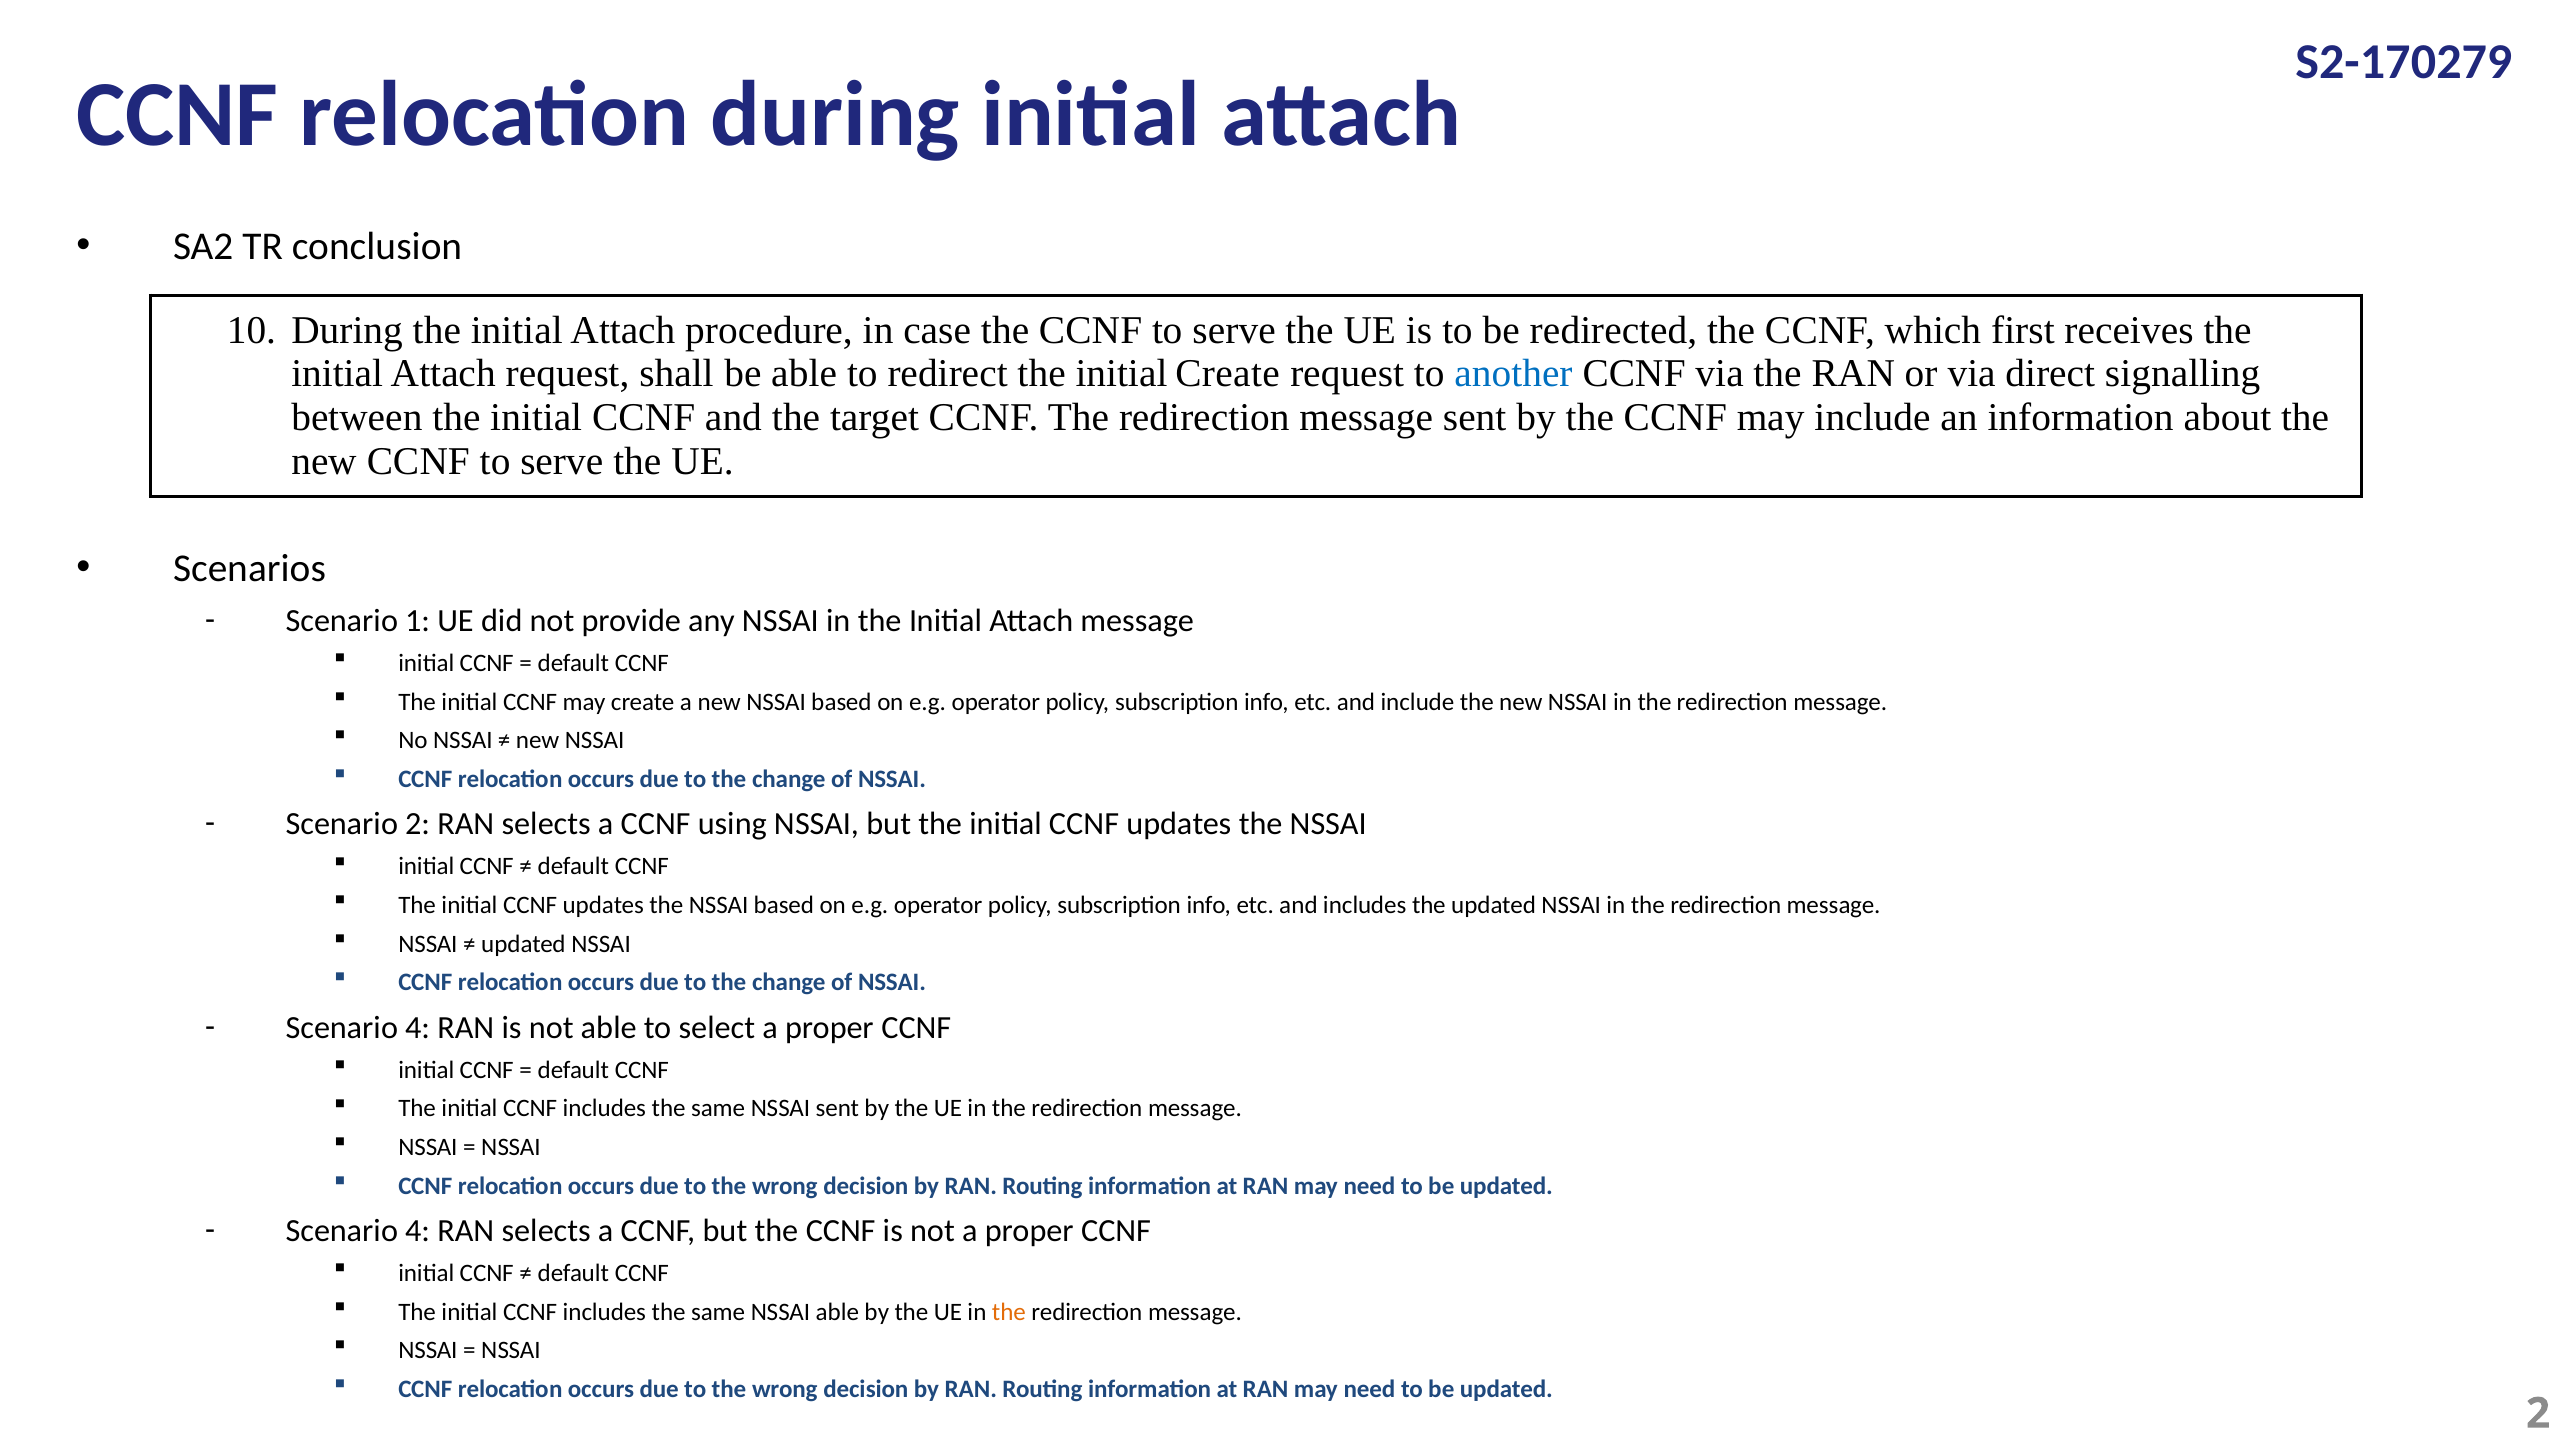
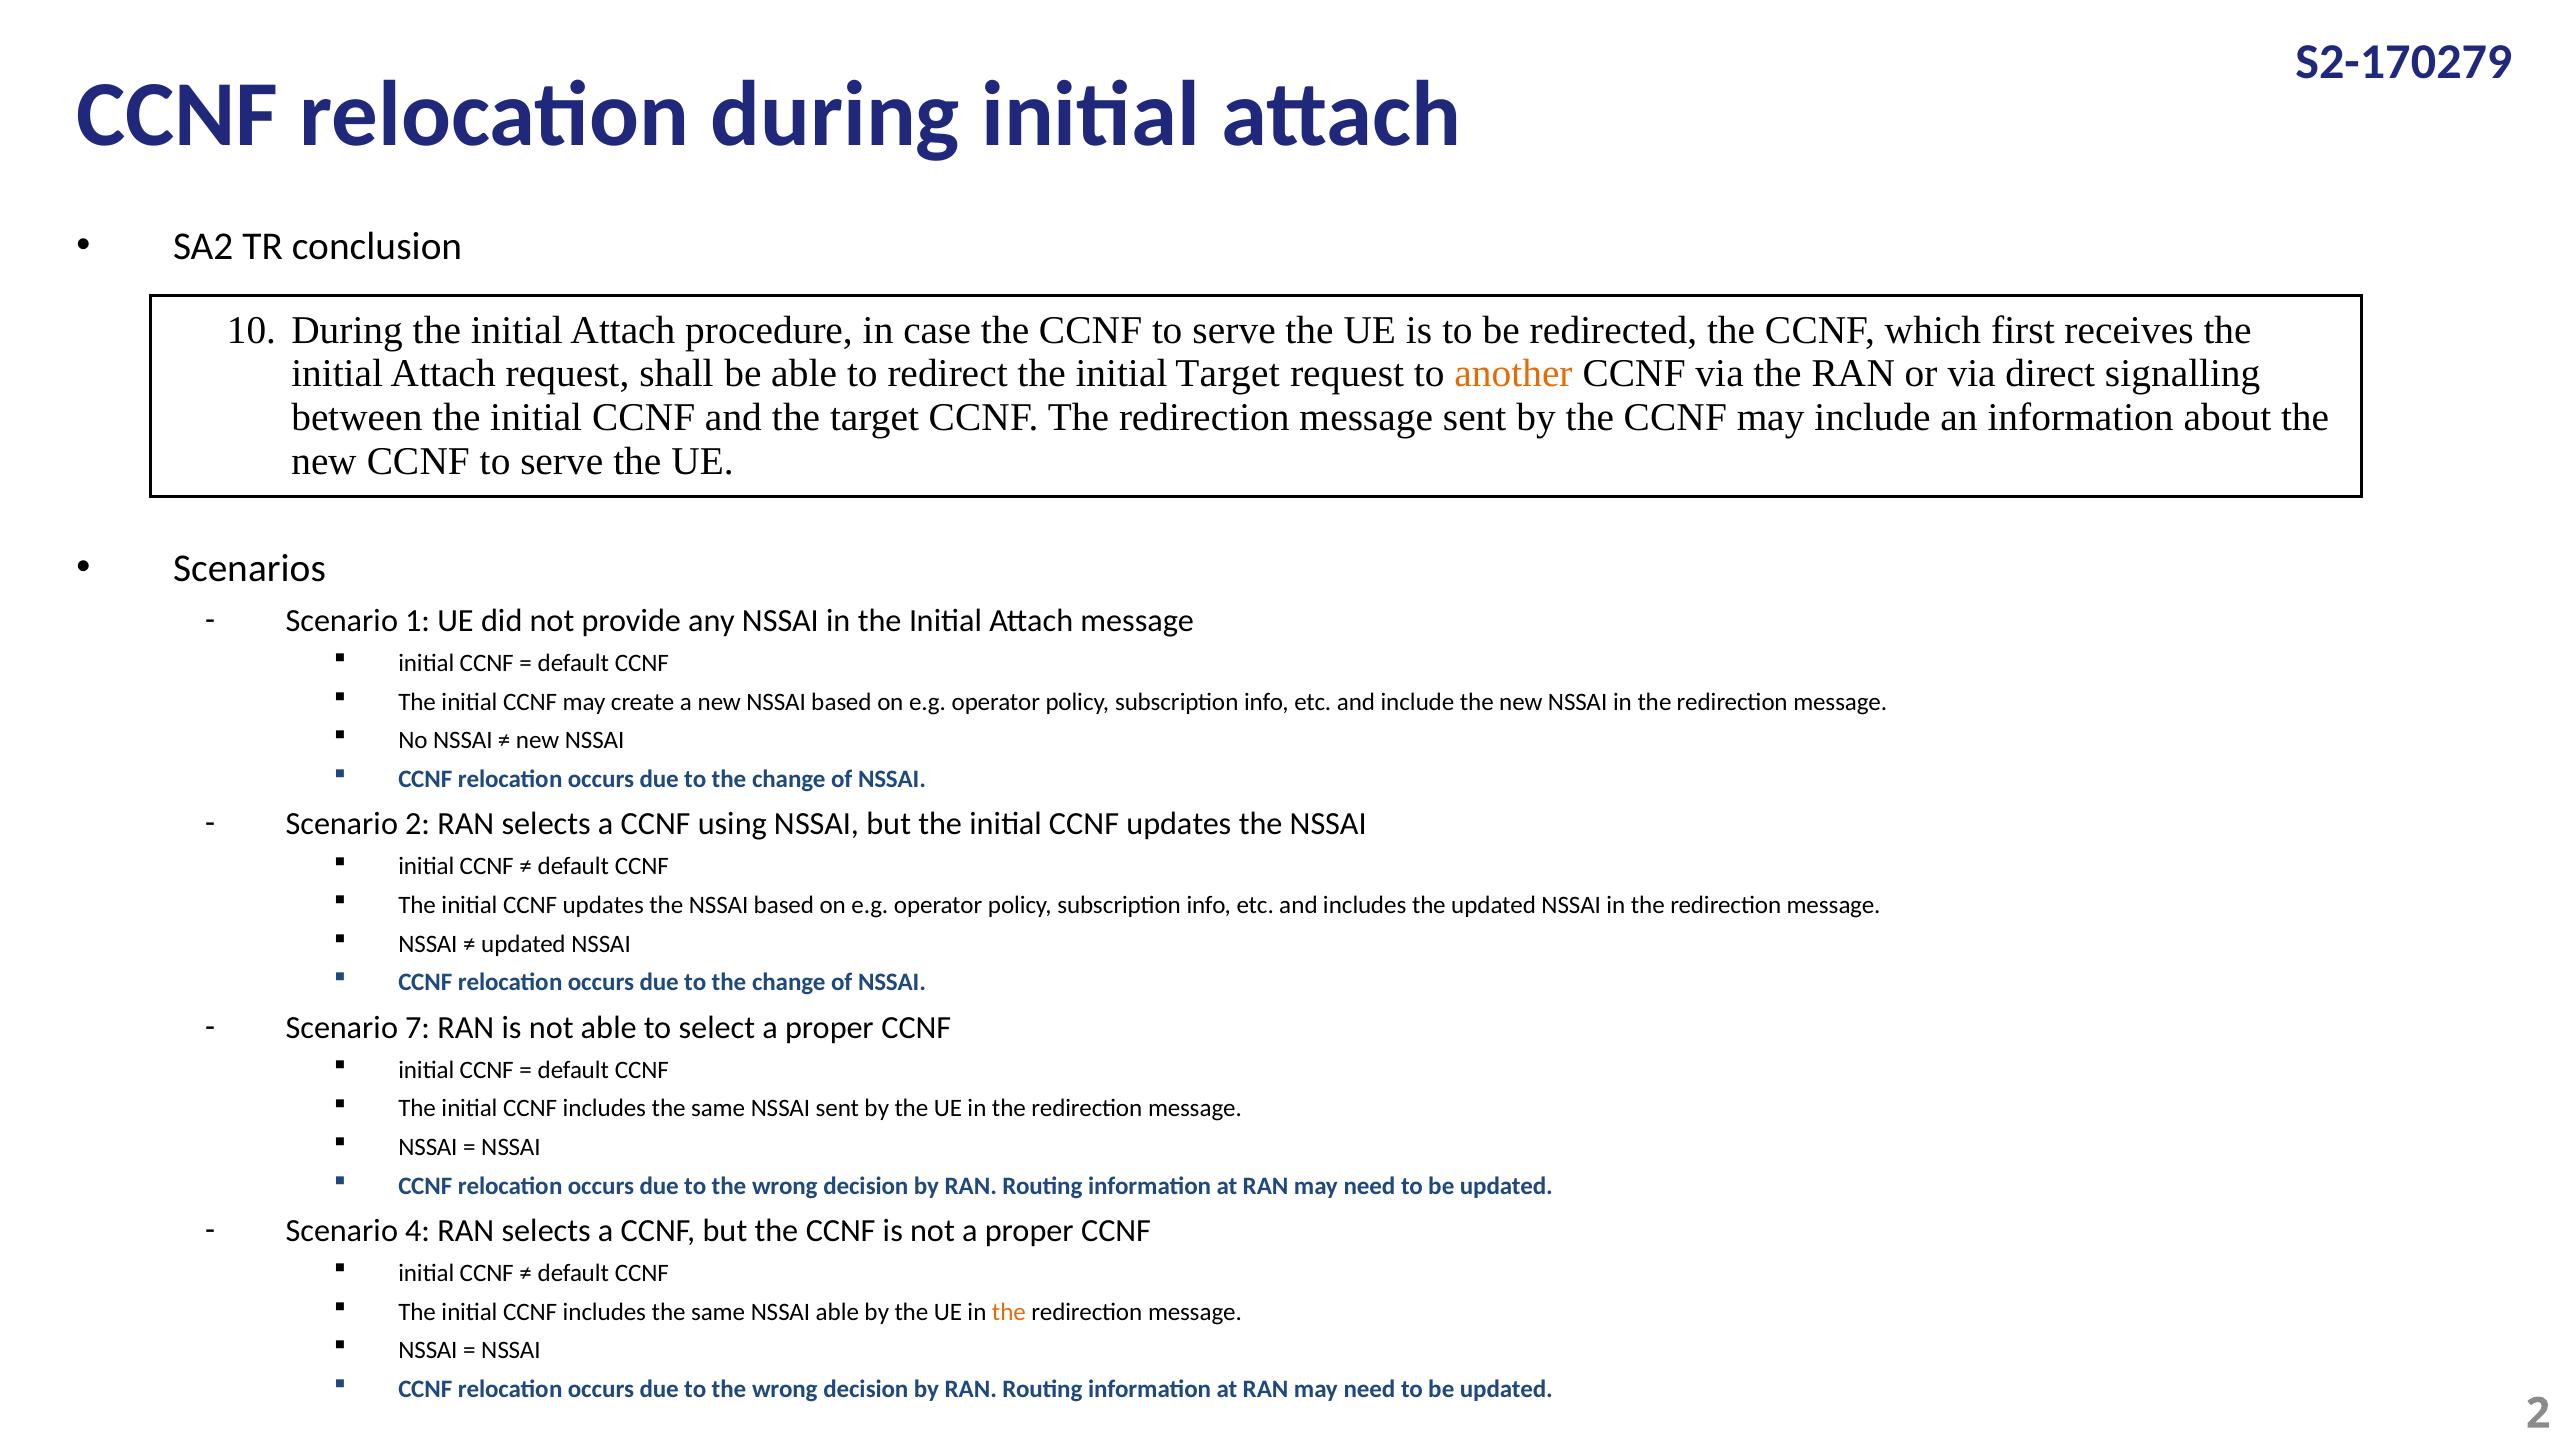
initial Create: Create -> Target (1228, 374)
another colour: blue -> orange (1514, 374)
4: 4 -> 7 (418, 1027)
